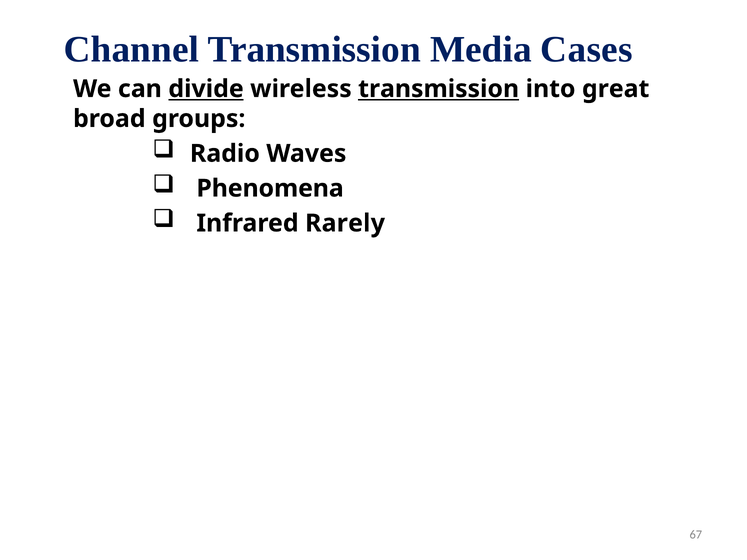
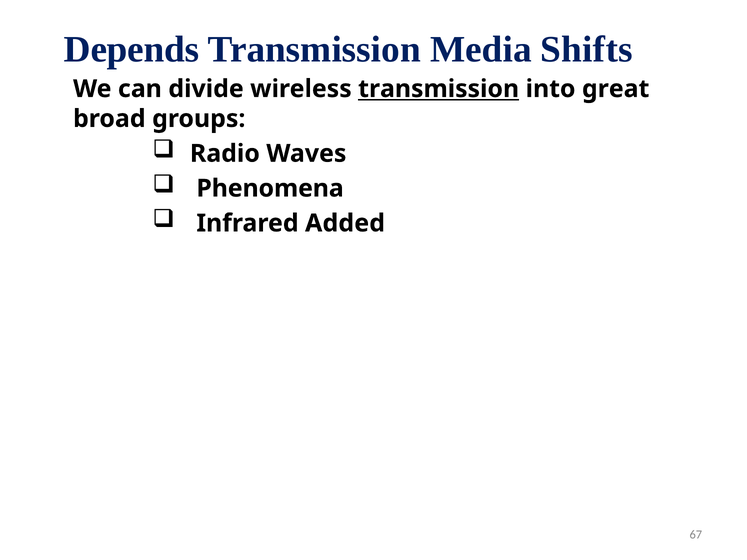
Channel: Channel -> Depends (132, 49)
Cases: Cases -> Shifts (587, 49)
divide underline: present -> none (206, 89)
Rarely: Rarely -> Added (345, 223)
